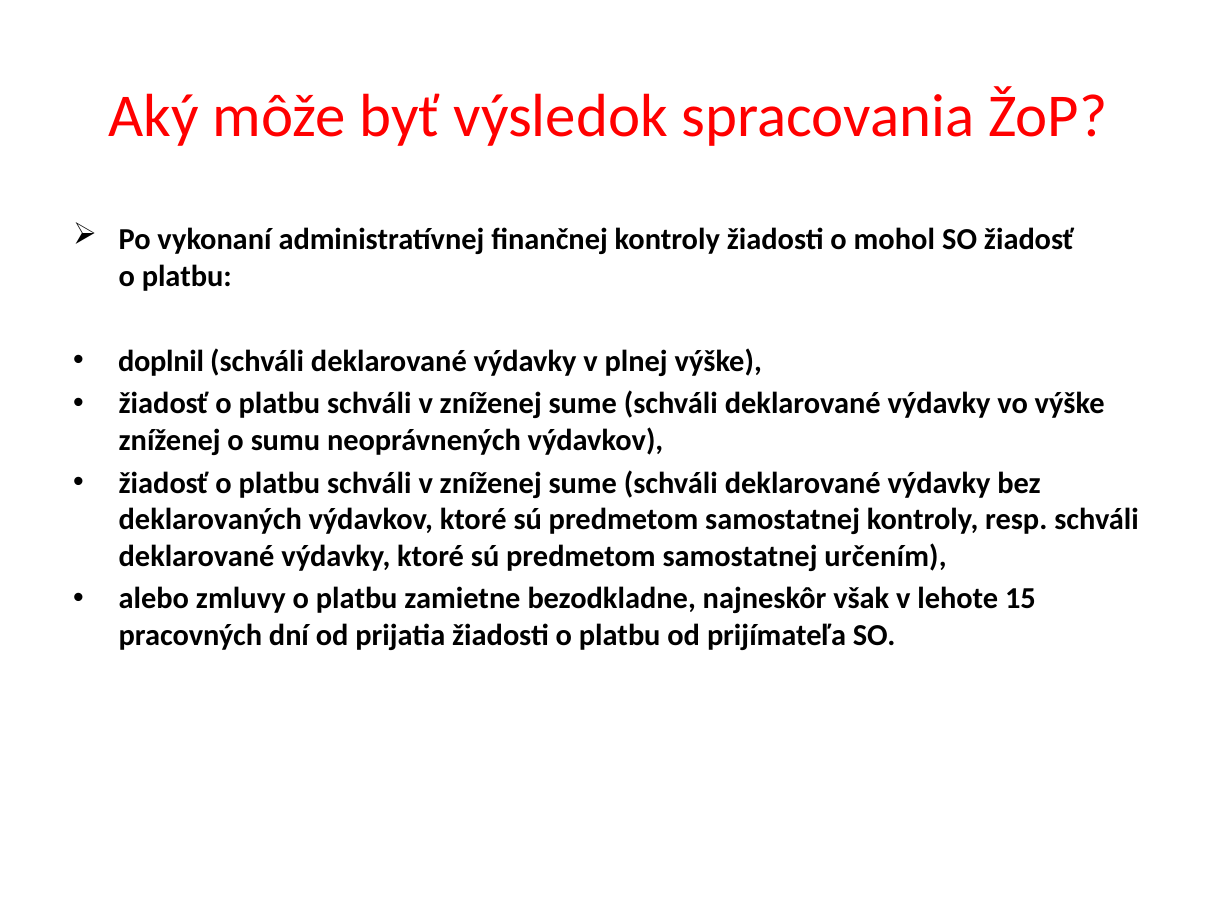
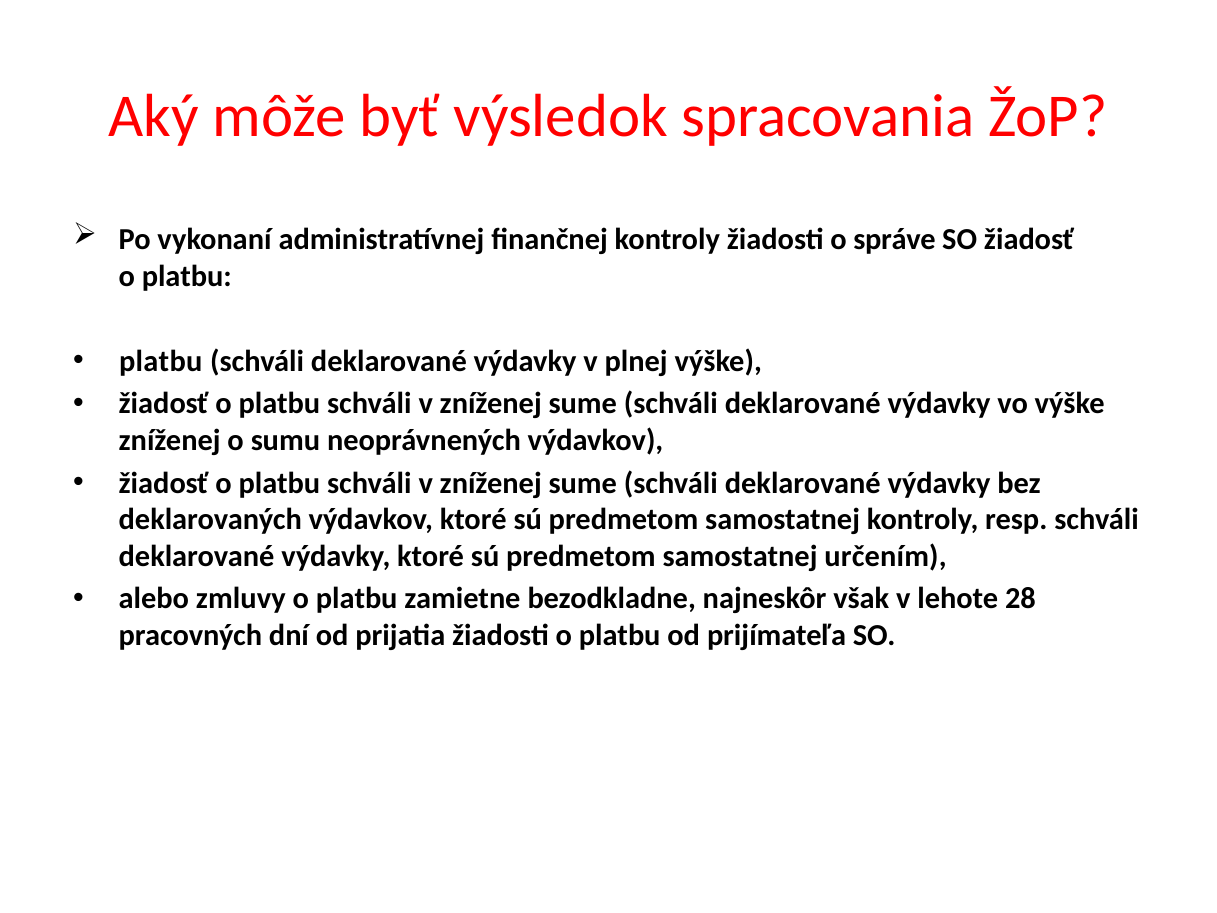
mohol: mohol -> správe (895, 239)
doplnil: doplnil -> platbu (161, 361)
15: 15 -> 28 (1020, 598)
